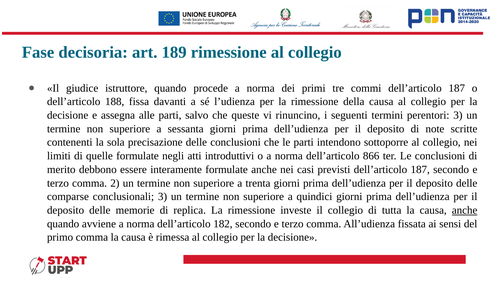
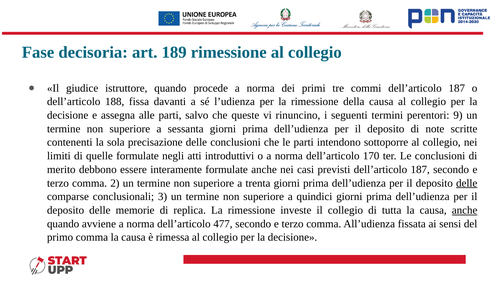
perentori 3: 3 -> 9 (458, 115)
866: 866 -> 170 (371, 156)
delle underline: none -> present (467, 183)
182: 182 -> 477 (223, 224)
